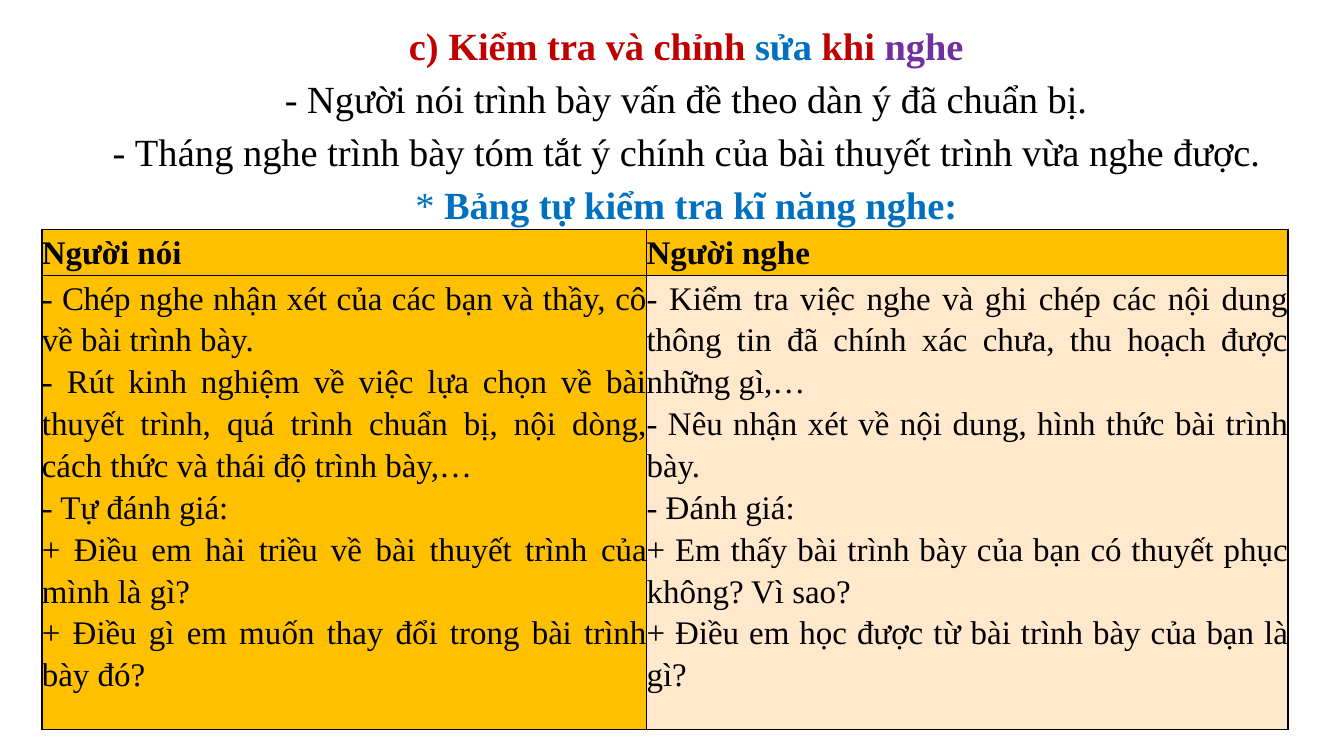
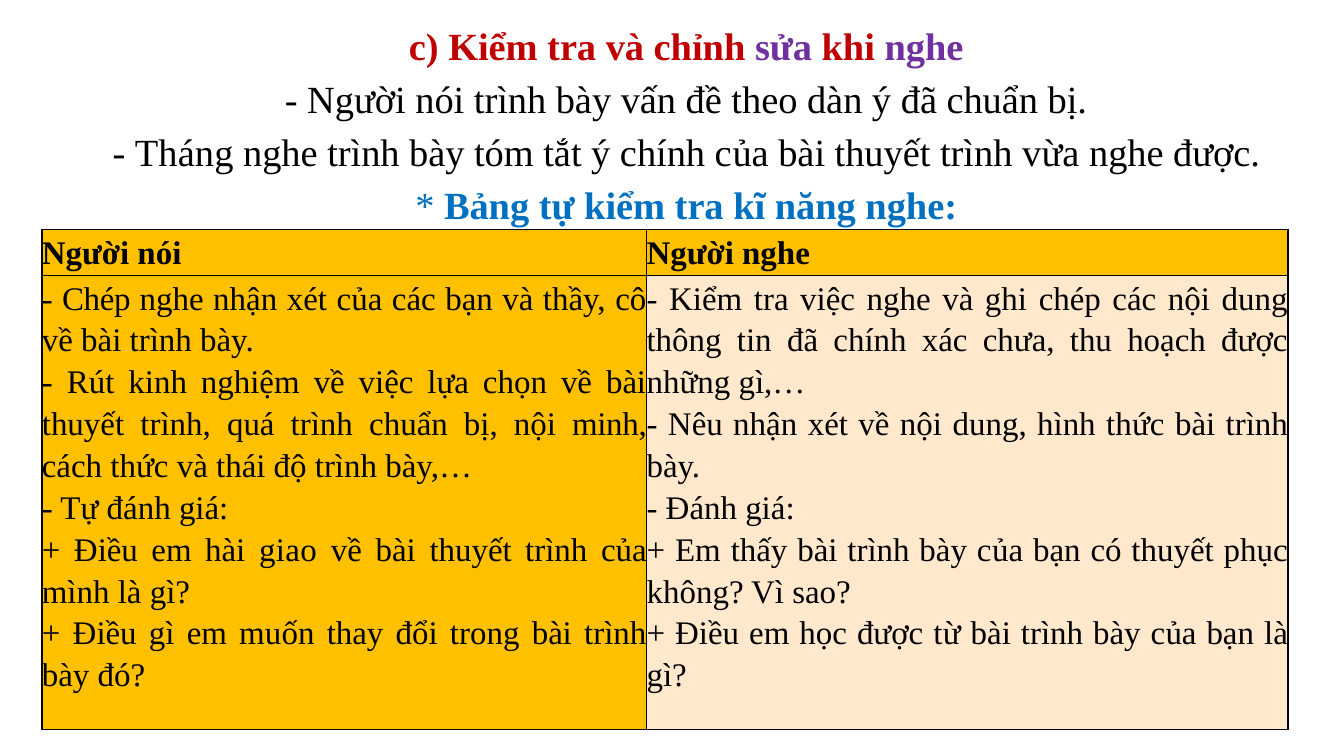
sửa colour: blue -> purple (784, 47)
dòng: dòng -> minh (609, 425)
triều: triều -> giao (288, 551)
